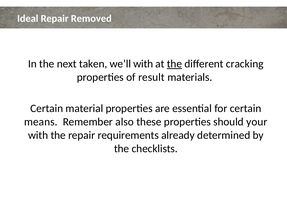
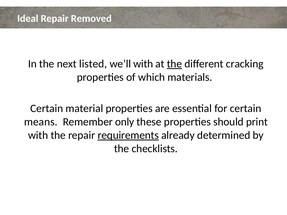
taken: taken -> listed (93, 64)
result: result -> which (152, 77)
also: also -> only (125, 122)
your: your -> print (257, 122)
requirements underline: none -> present (128, 135)
